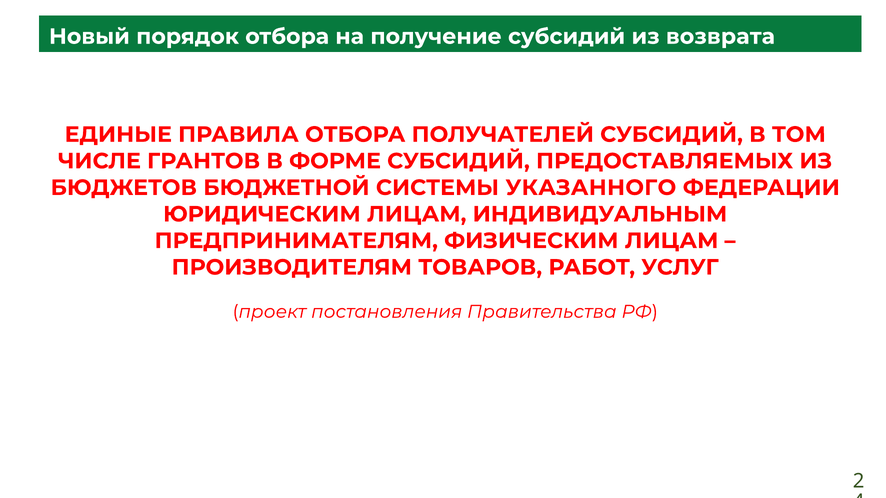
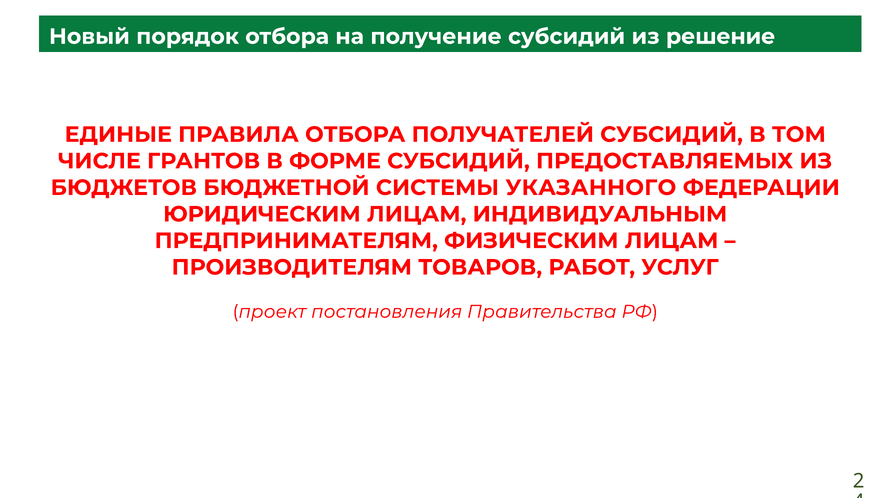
возврата: возврата -> решение (721, 37)
